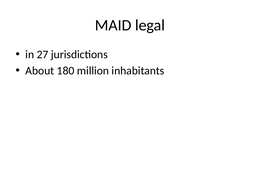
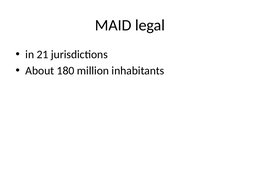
27: 27 -> 21 (43, 55)
